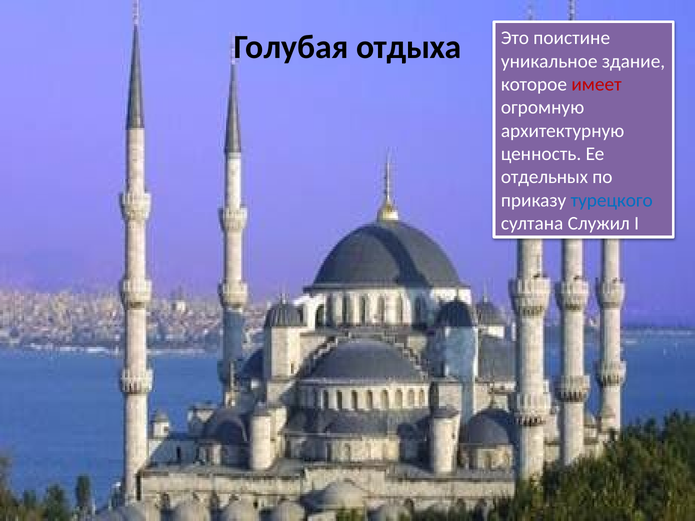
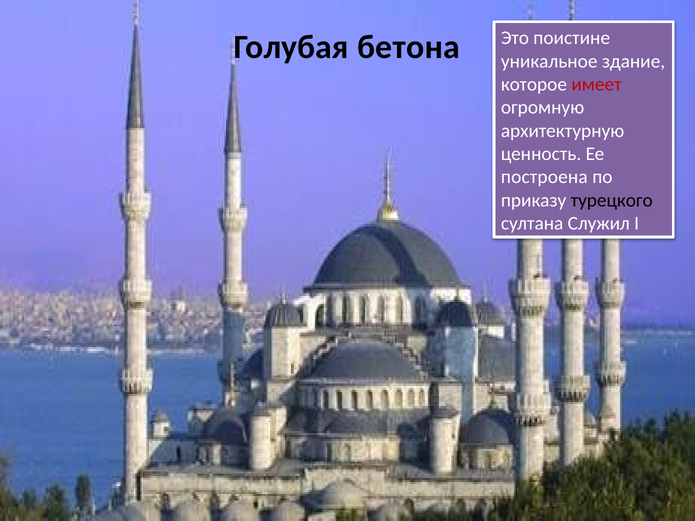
отдыха: отдыха -> бетона (409, 47)
отдельных: отдельных -> построена (544, 177)
турецкого colour: blue -> black (612, 200)
